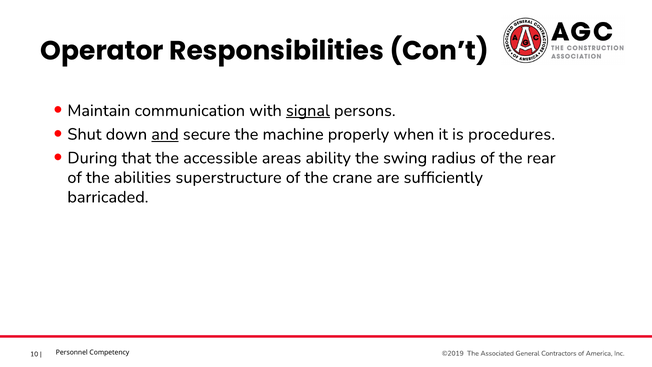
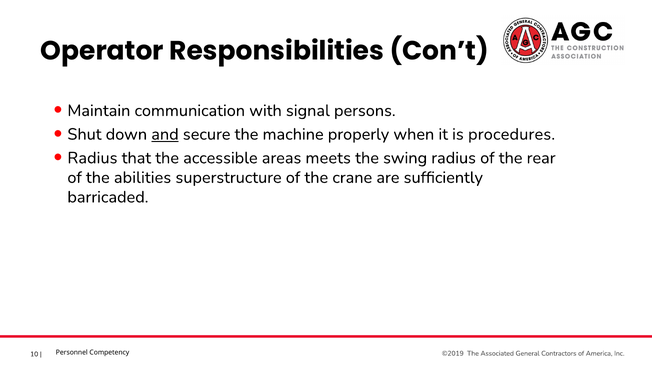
signal underline: present -> none (308, 111)
During: During -> Radius (92, 158)
ability: ability -> meets (328, 158)
